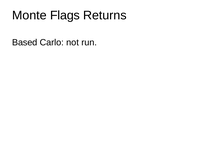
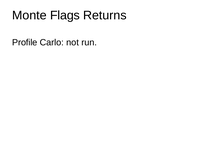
Based: Based -> Profile (25, 43)
